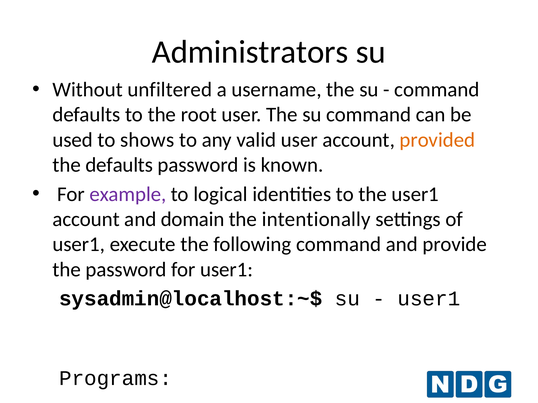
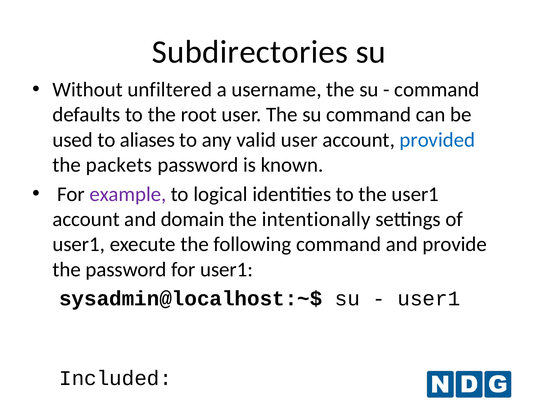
Administrators: Administrators -> Subdirectories (250, 52)
shows: shows -> aliases (147, 140)
provided colour: orange -> blue (437, 140)
the defaults: defaults -> packets (119, 165)
Programs: Programs -> Included (116, 379)
